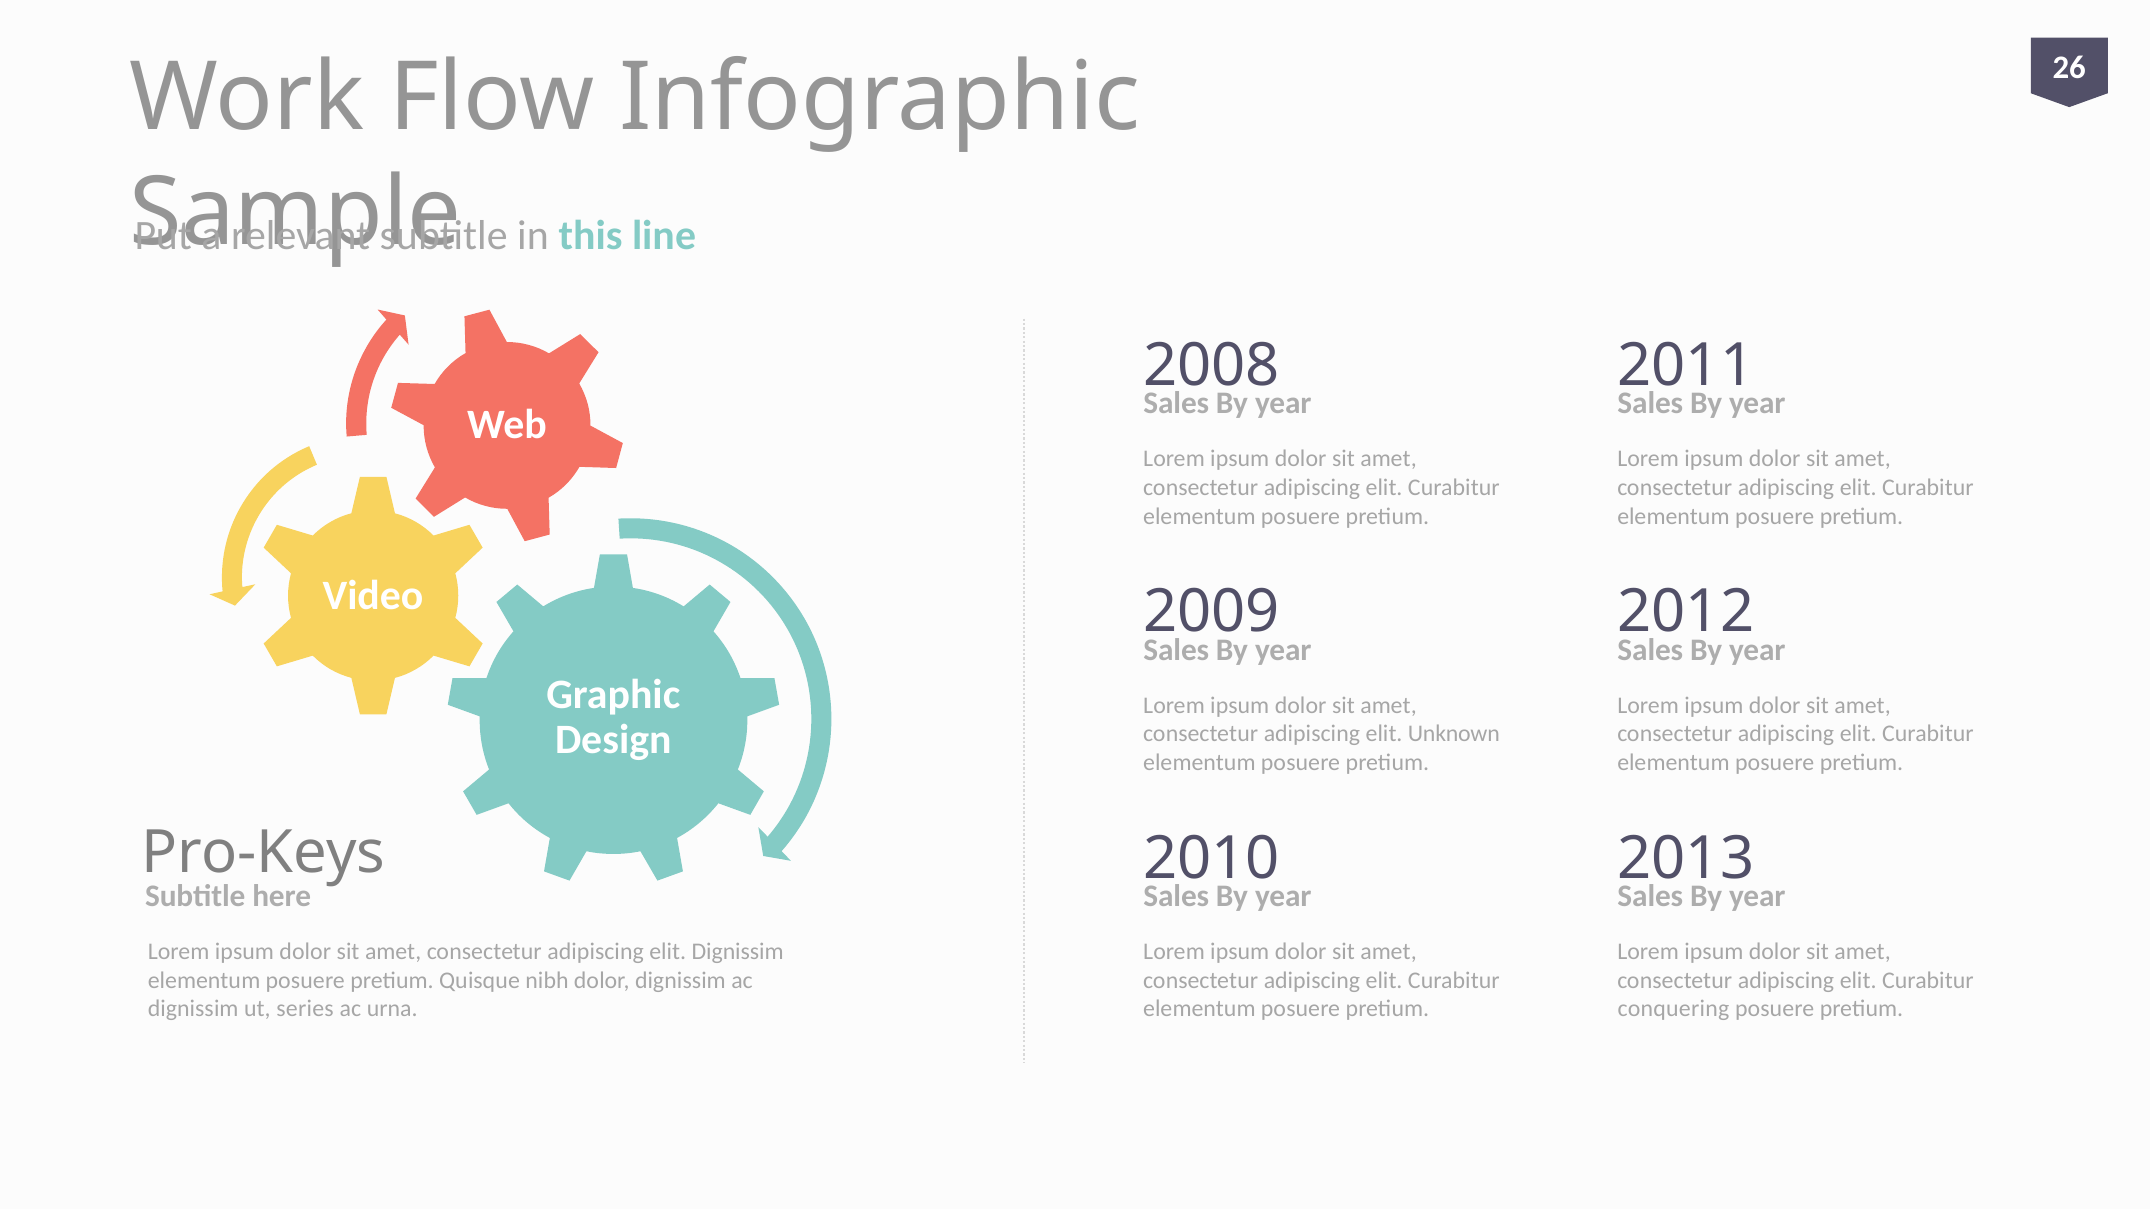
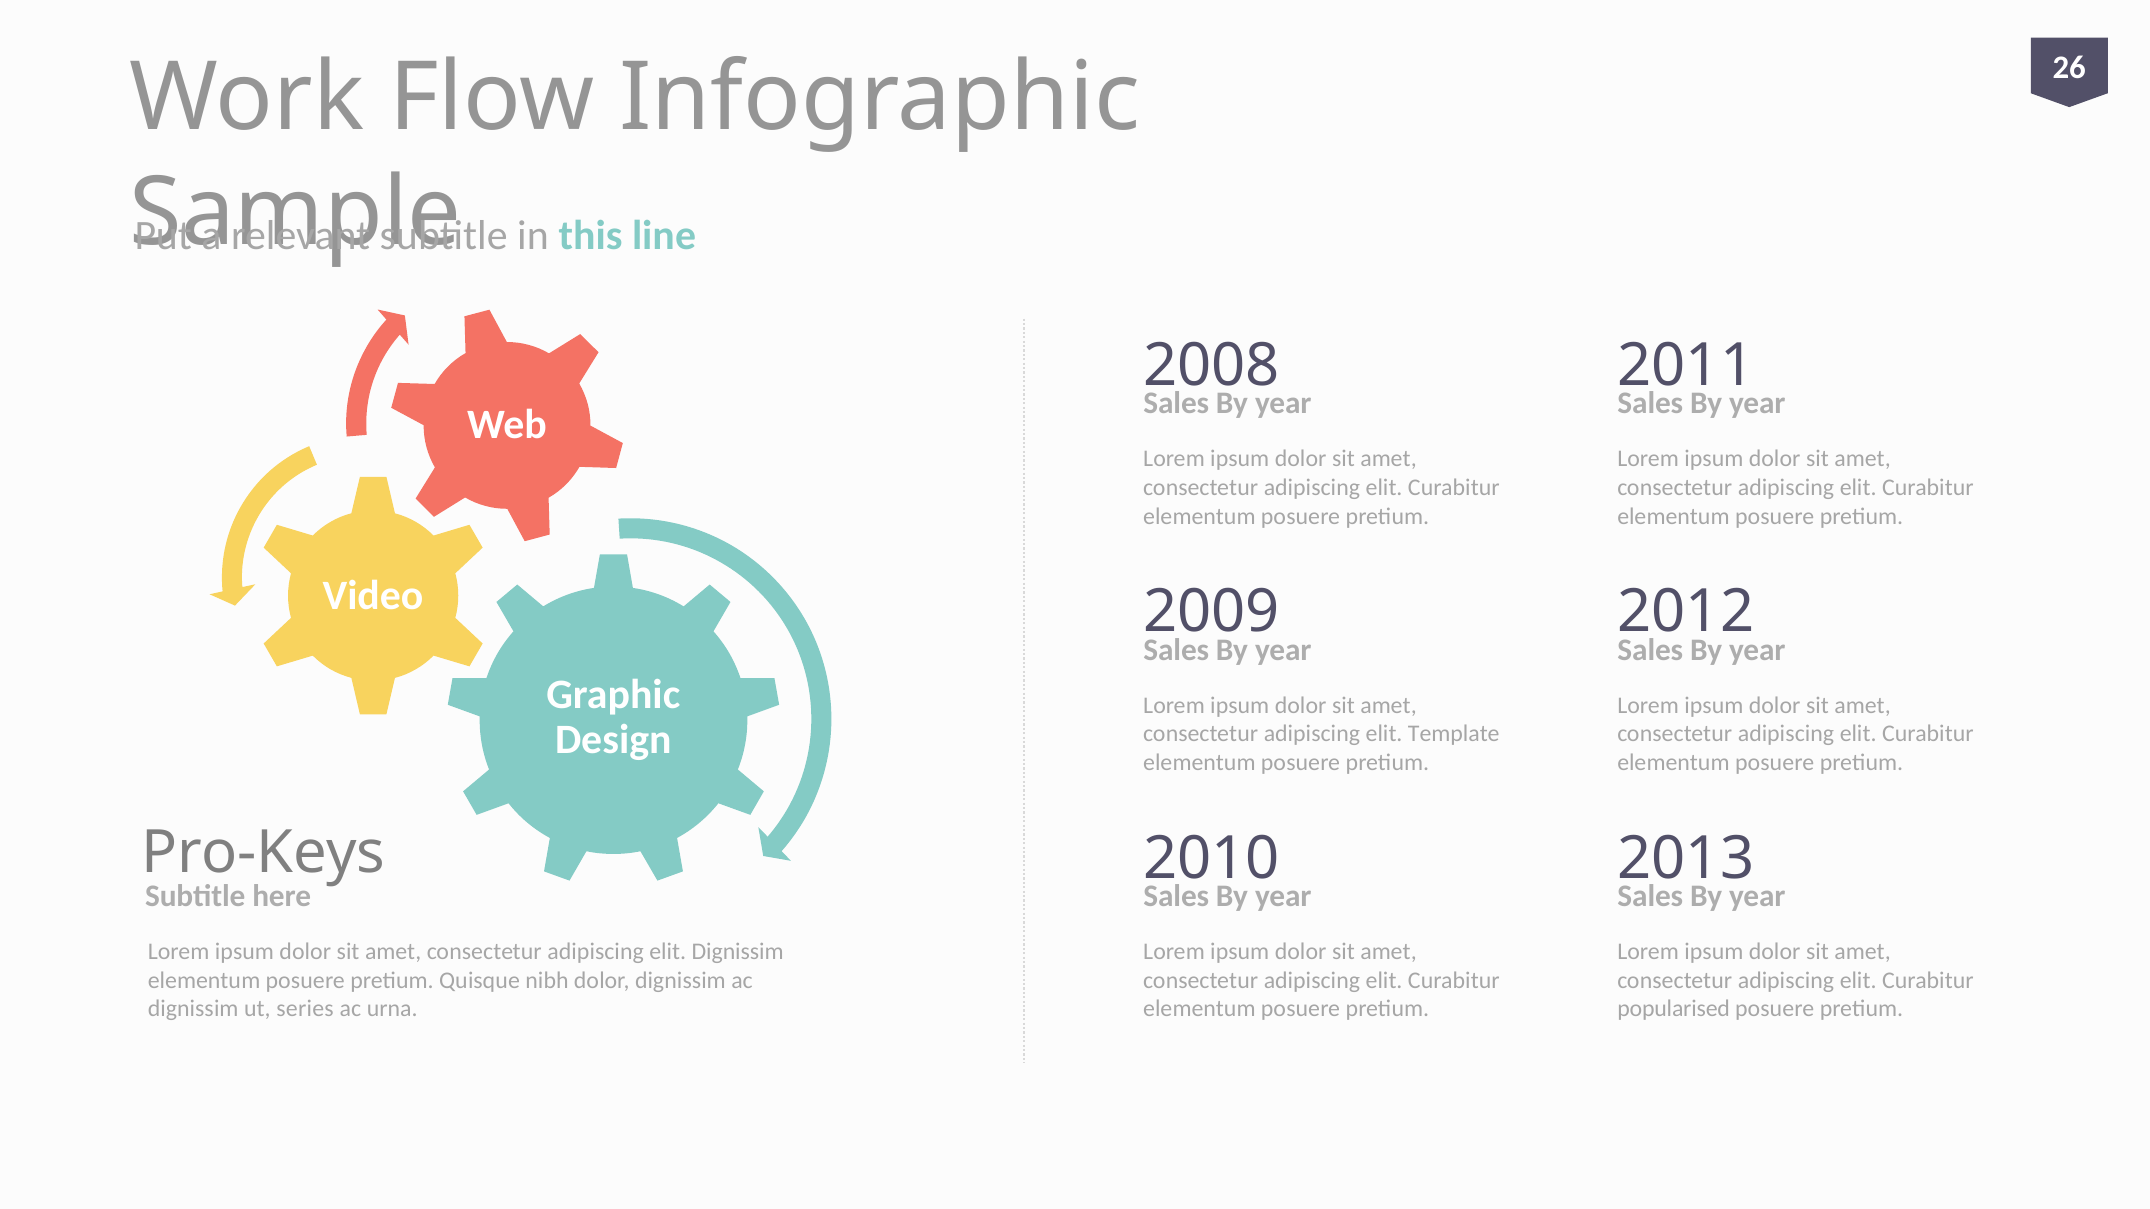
Unknown: Unknown -> Template (1454, 734)
conquering: conquering -> popularised (1674, 1009)
